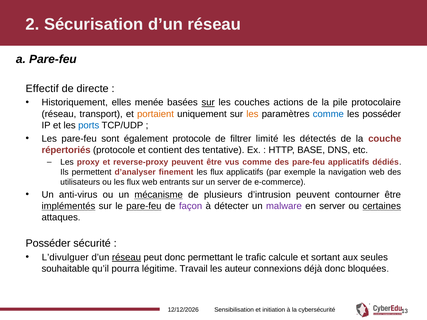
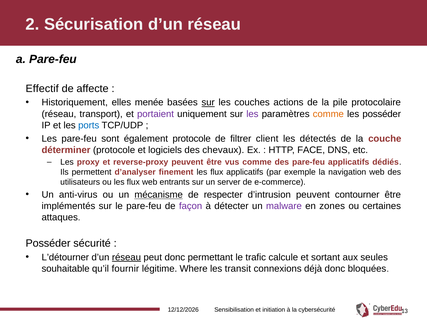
directe: directe -> affecte (93, 89)
portaient colour: orange -> purple (156, 114)
les colour: orange -> purple (252, 114)
comme colour: blue -> orange (328, 114)
limité: limité -> client (267, 139)
répertoriés: répertoriés -> déterminer (66, 150)
contient: contient -> logiciels (165, 150)
tentative: tentative -> chevaux (223, 150)
BASE: BASE -> FACE (311, 150)
plusieurs: plusieurs -> respecter (223, 195)
implémentés underline: present -> none (68, 206)
pare-feu underline: present -> none (144, 206)
en server: server -> zones (332, 206)
certaines underline: present -> none (382, 206)
L’divulguer: L’divulguer -> L’détourner (65, 258)
pourra: pourra -> fournir (125, 269)
Travail: Travail -> Where (194, 269)
auteur: auteur -> transit (238, 269)
